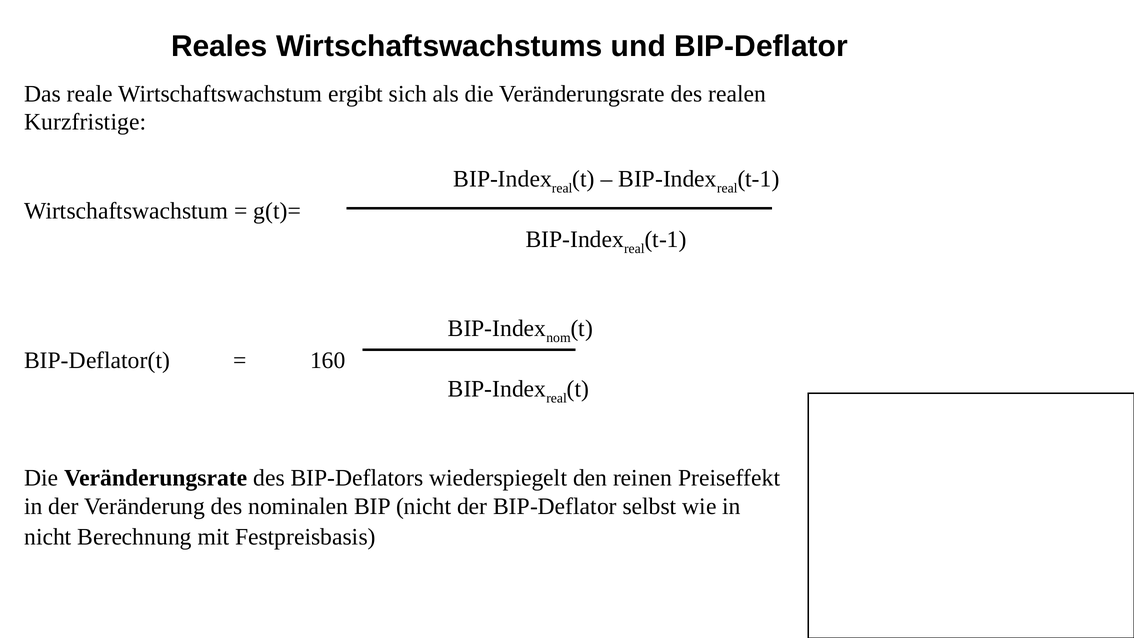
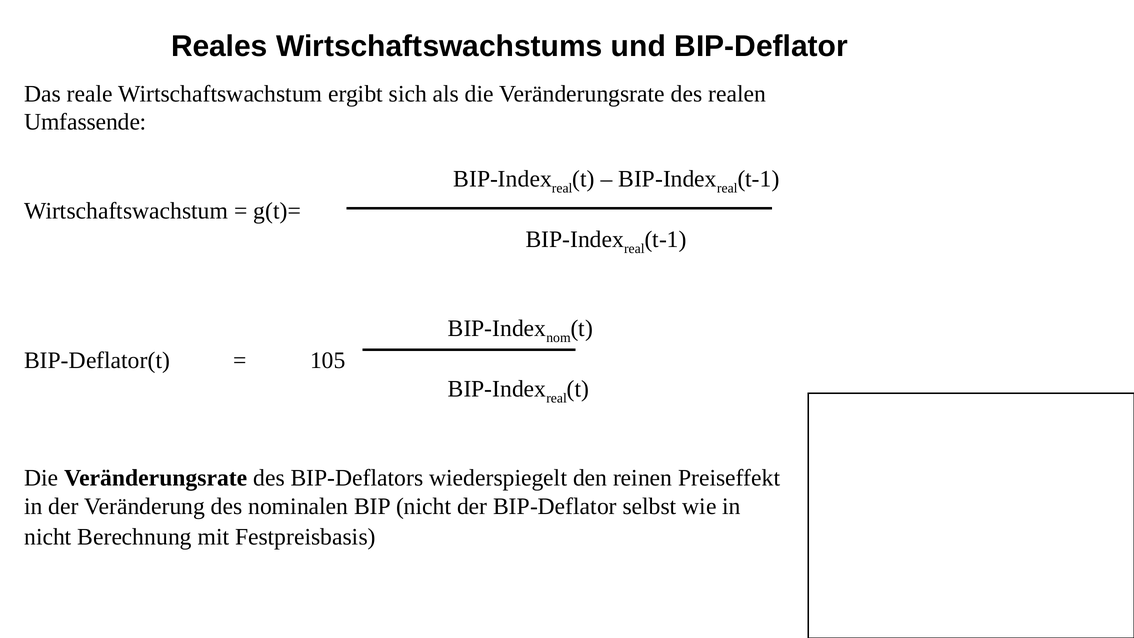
Kurzfristige: Kurzfristige -> Umfassende (85, 122)
160: 160 -> 105 (328, 361)
